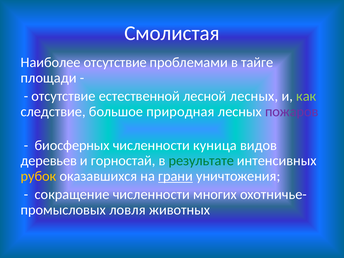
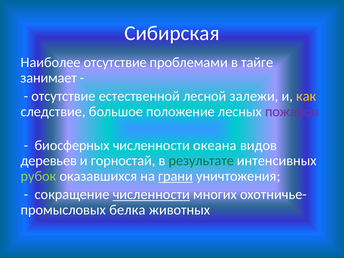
Смолистая: Смолистая -> Сибирская (172, 33)
площади: площади -> занимает (49, 78)
лесной лесных: лесных -> залежи (254, 96)
как colour: light green -> yellow (306, 96)
природная: природная -> положение (181, 112)
куница: куница -> океана (215, 145)
рубок colour: yellow -> light green (38, 176)
численности underline: none -> present (151, 194)
ловля: ловля -> белка (127, 210)
